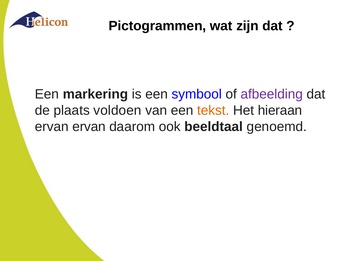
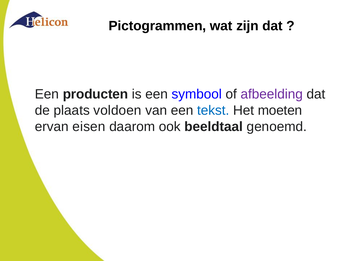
markering: markering -> producten (95, 94)
tekst colour: orange -> blue (213, 110)
hieraan: hieraan -> moeten (280, 110)
ervan ervan: ervan -> eisen (89, 127)
